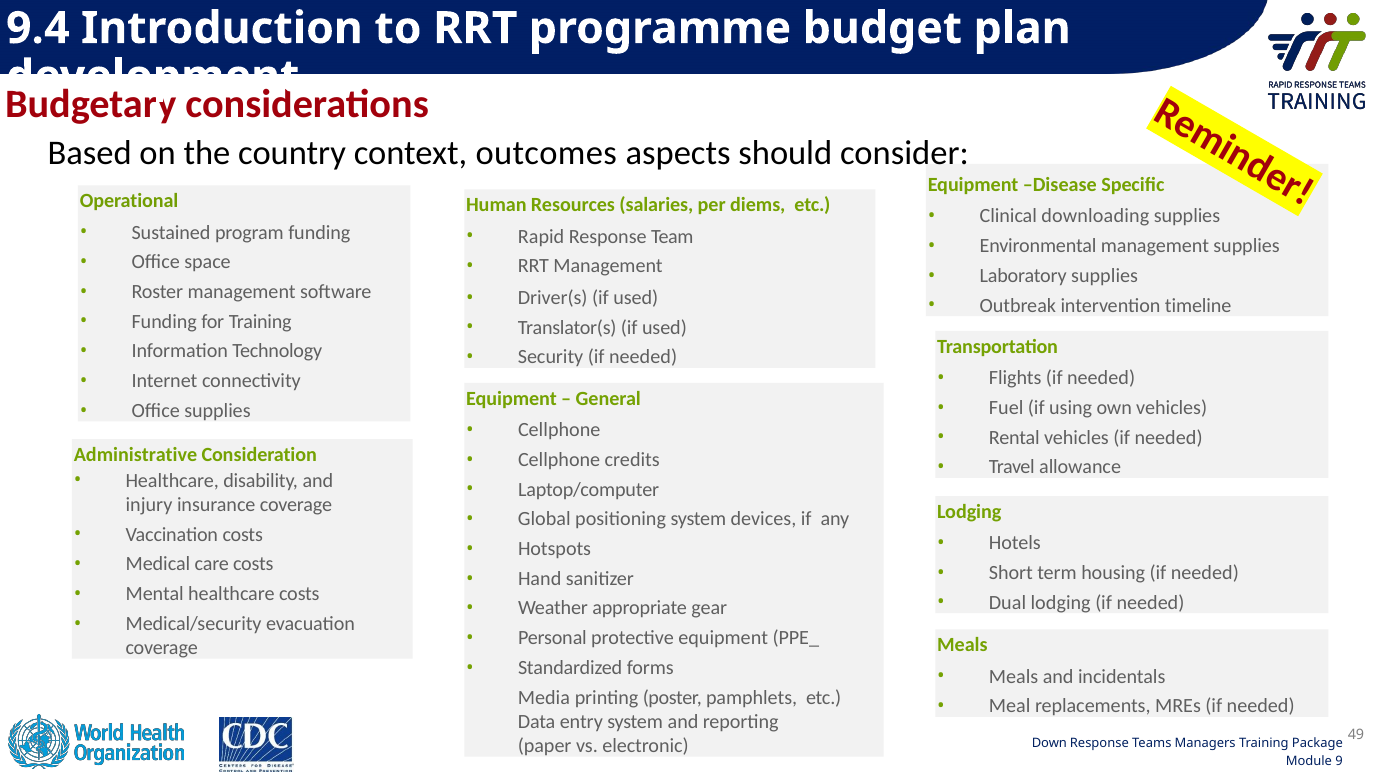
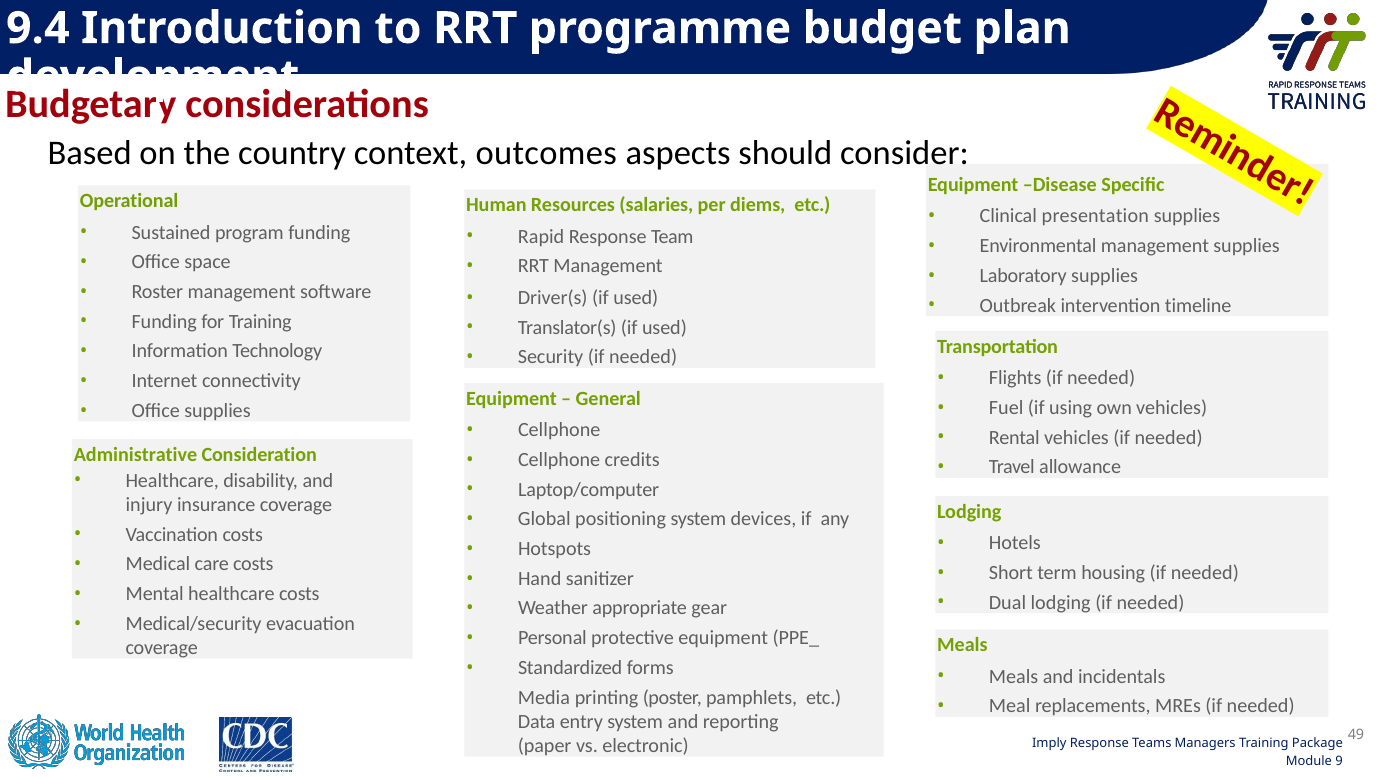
downloading: downloading -> presentation (1095, 216)
Down: Down -> Imply (1049, 743)
